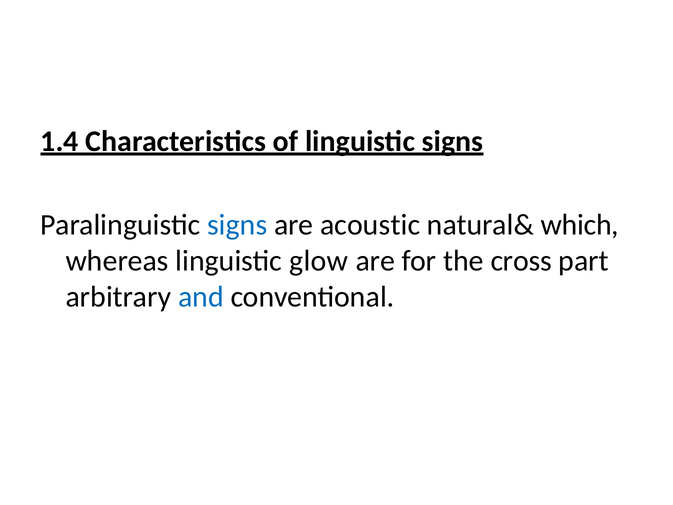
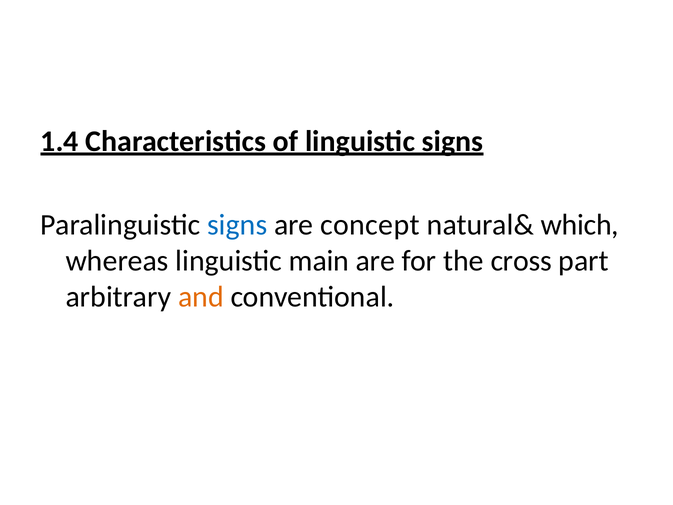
acoustic: acoustic -> concept (370, 225)
glow: glow -> main (319, 261)
and colour: blue -> orange (201, 297)
